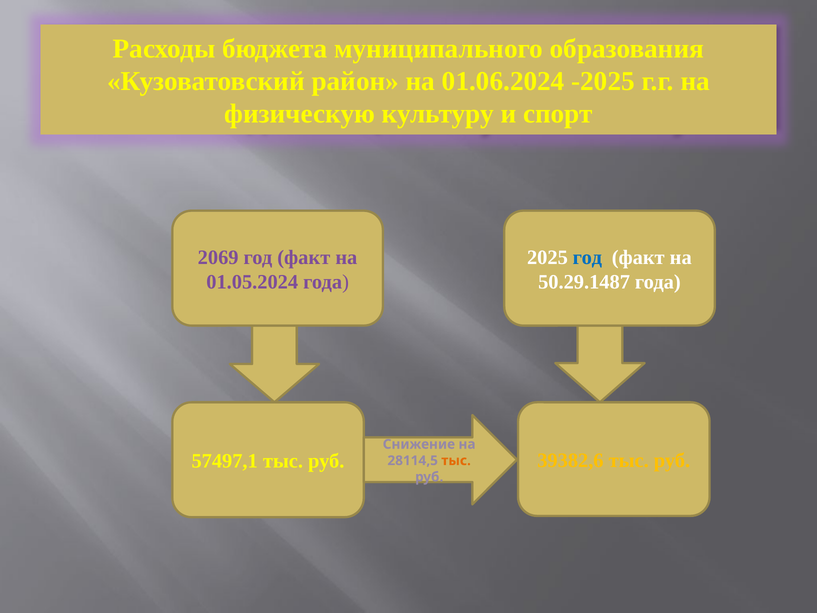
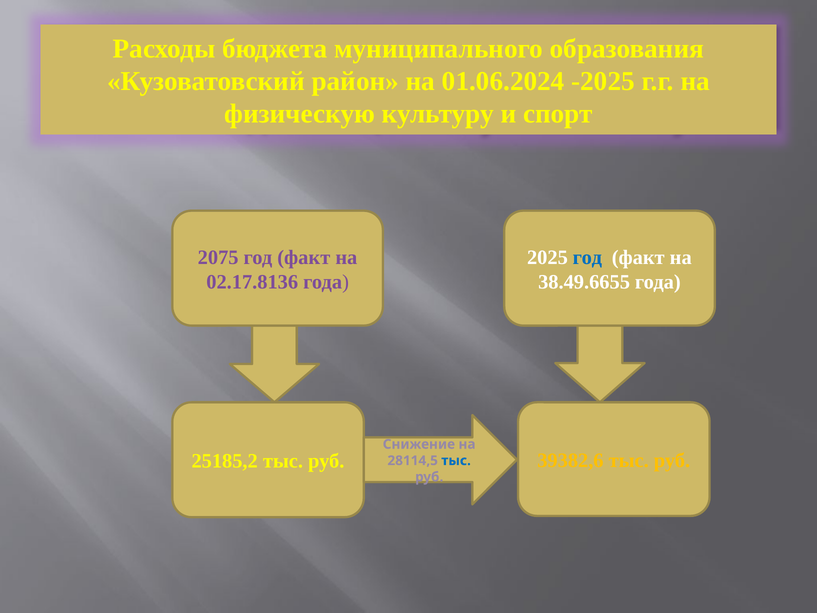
2069: 2069 -> 2075 (218, 257)
01.05.2024: 01.05.2024 -> 02.17.8136 (252, 282)
50.29.1487: 50.29.1487 -> 38.49.6655 (584, 282)
57497,1: 57497,1 -> 25185,2 (225, 461)
тыс colour: orange -> blue (456, 460)
